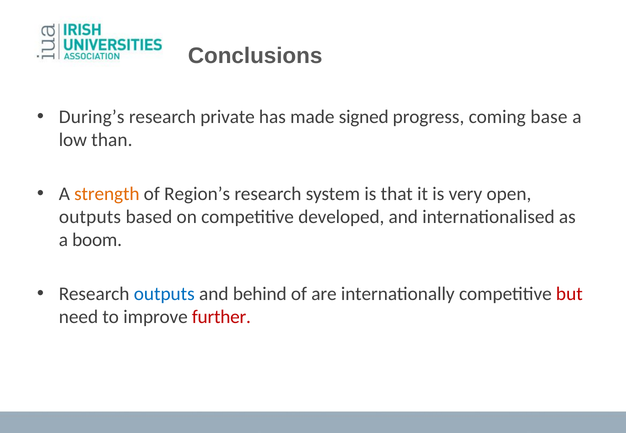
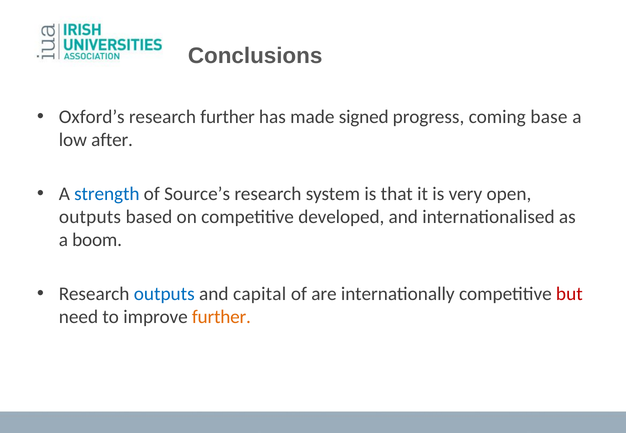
During’s: During’s -> Oxford’s (92, 117)
research private: private -> further (228, 117)
than: than -> after (112, 140)
strength colour: orange -> blue (107, 194)
Region’s: Region’s -> Source’s (197, 194)
behind: behind -> capital (260, 294)
further colour: red -> orange (221, 317)
